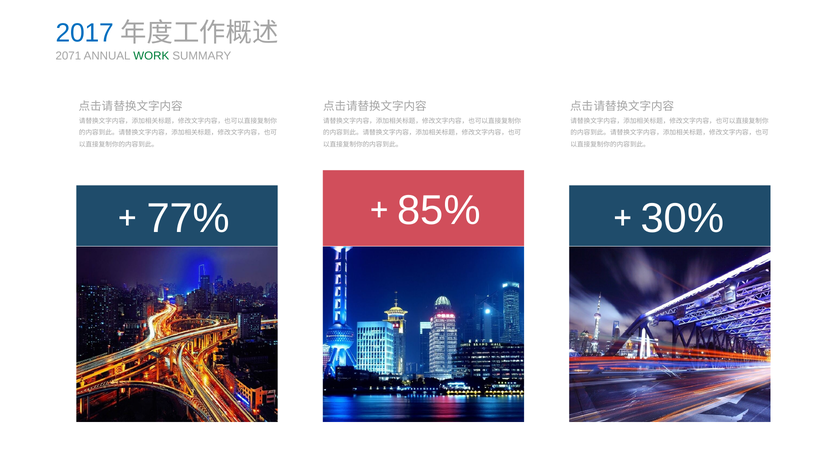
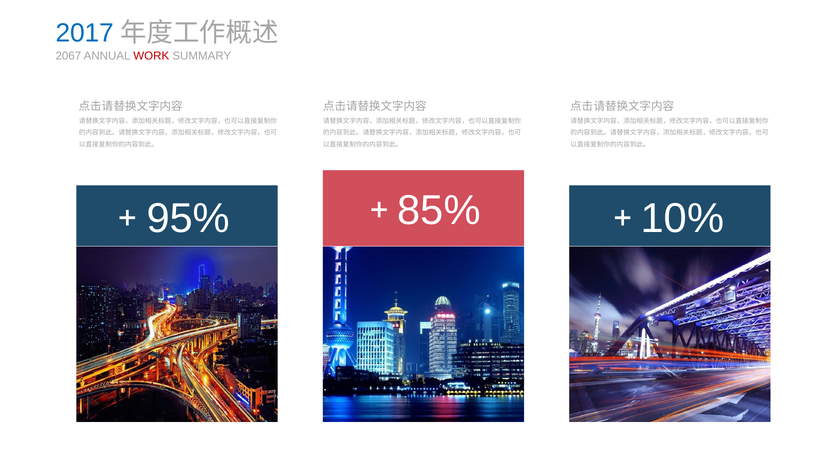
2071: 2071 -> 2067 (68, 56)
WORK colour: green -> red (151, 56)
77%: 77% -> 95% (188, 218)
30%: 30% -> 10% (682, 218)
